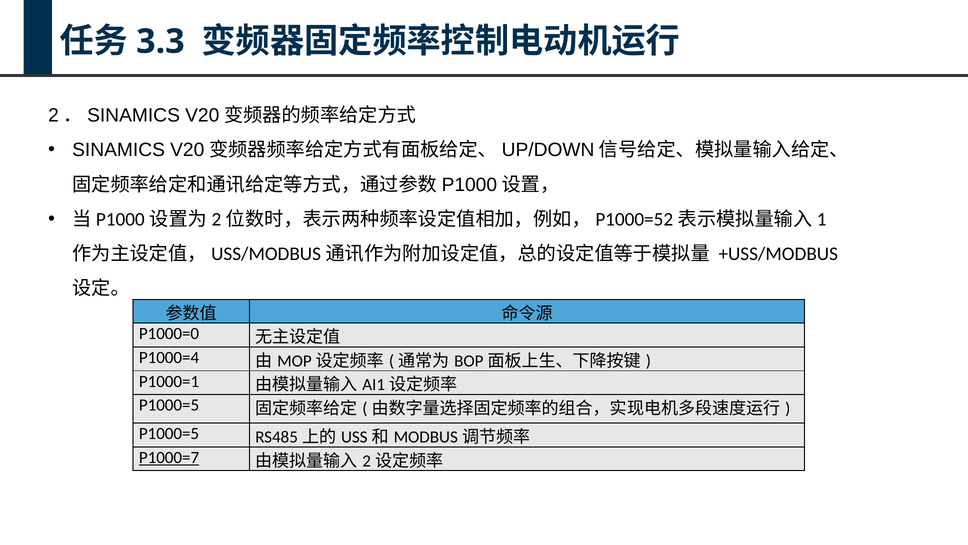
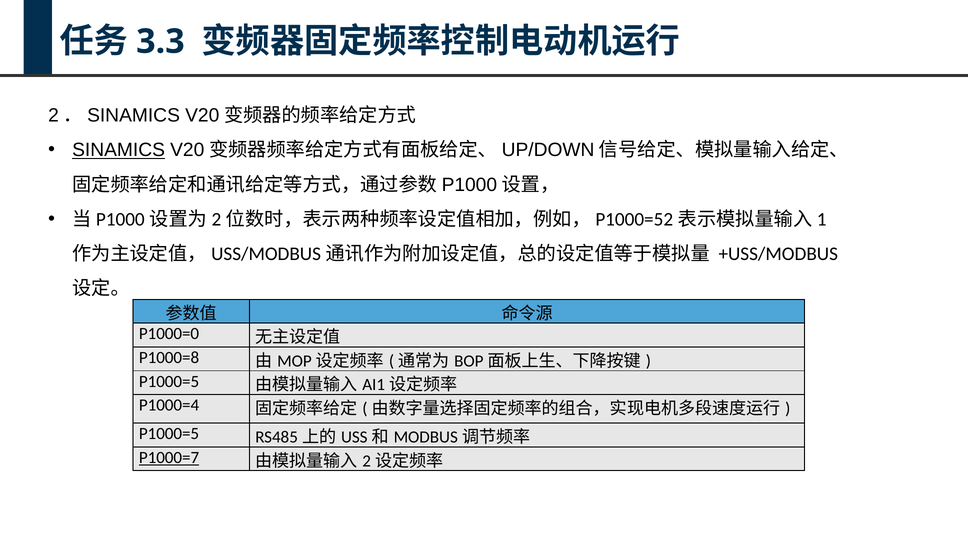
SINAMICS underline: none -> present (119, 150)
P1000=4: P1000=4 -> P1000=8 (169, 357)
P1000=1: P1000=1 -> P1000=5 (169, 381)
P1000=5: P1000=5 -> P1000=4 (169, 405)
